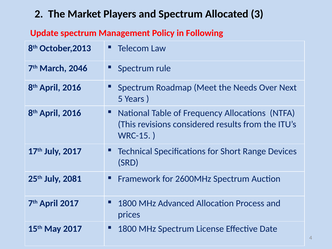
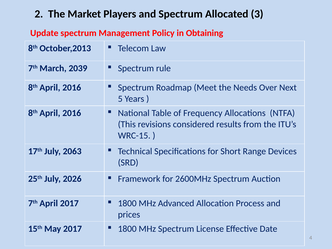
Following: Following -> Obtaining (205, 33)
2046: 2046 -> 2039 (78, 68)
July 2017: 2017 -> 2063 (72, 151)
2081: 2081 -> 2026 (72, 179)
